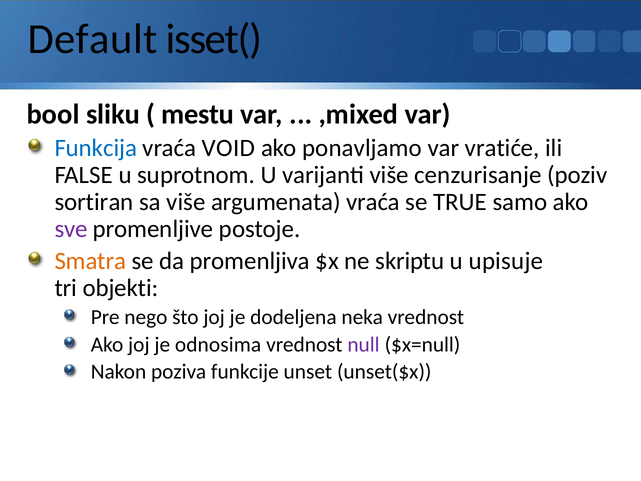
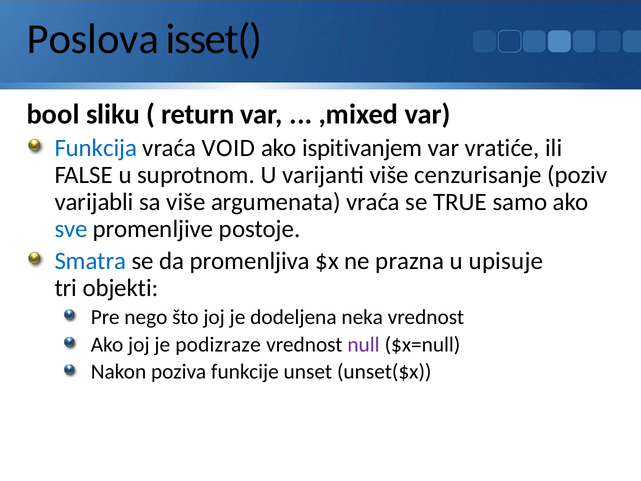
Default: Default -> Poslova (93, 39)
mestu: mestu -> return (198, 114)
ponavljamo: ponavljamo -> ispitivanjem (362, 148)
sortiran: sortiran -> varijabli (94, 202)
sve colour: purple -> blue (71, 229)
Smatra colour: orange -> blue (90, 261)
skriptu: skriptu -> prazna (410, 261)
odnosima: odnosima -> podizraze (218, 344)
